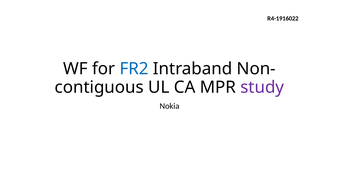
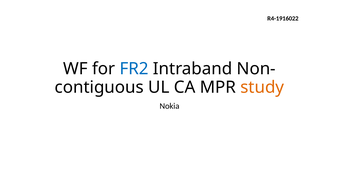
study colour: purple -> orange (262, 87)
